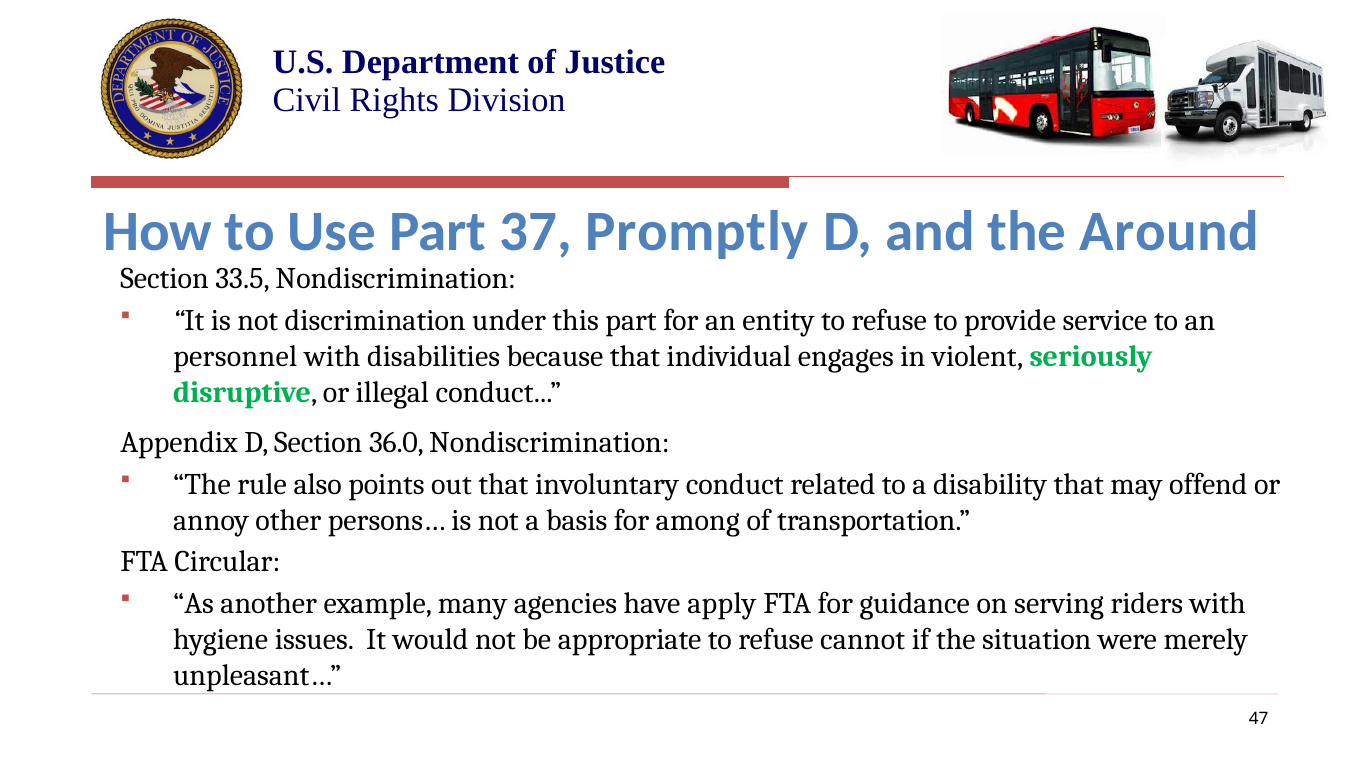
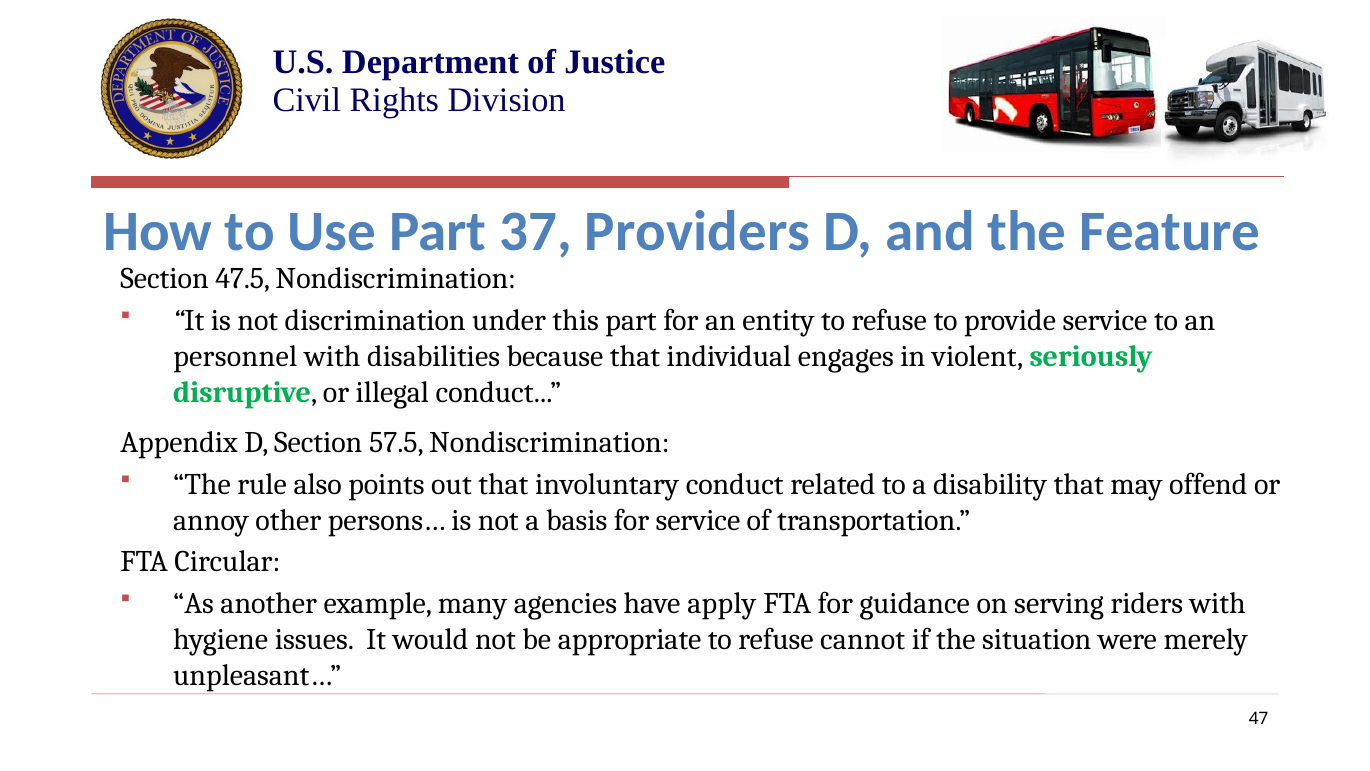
Promptly: Promptly -> Providers (697, 232)
Around: Around -> Feature (1170, 232)
33.5: 33.5 -> 47.5 (243, 278)
36.0: 36.0 -> 57.5 (396, 442)
for among: among -> service (698, 520)
